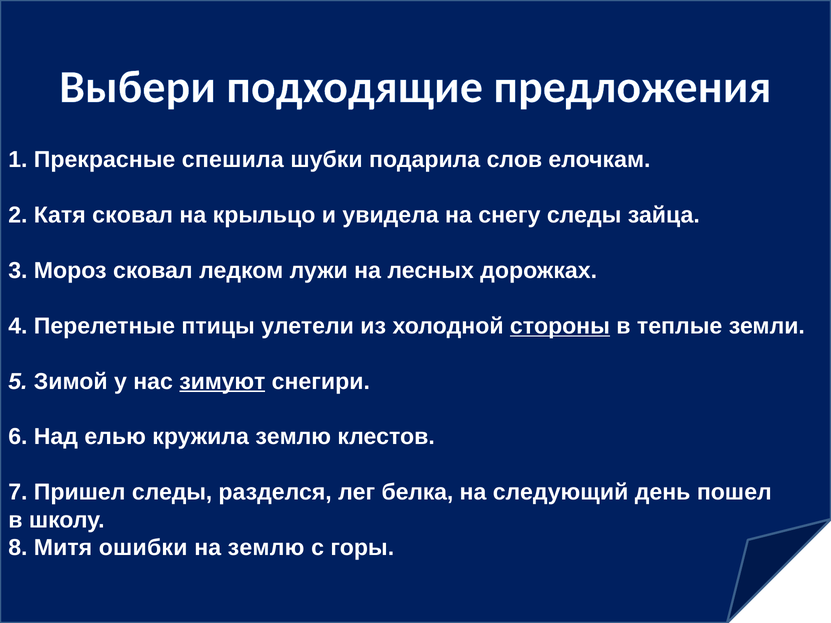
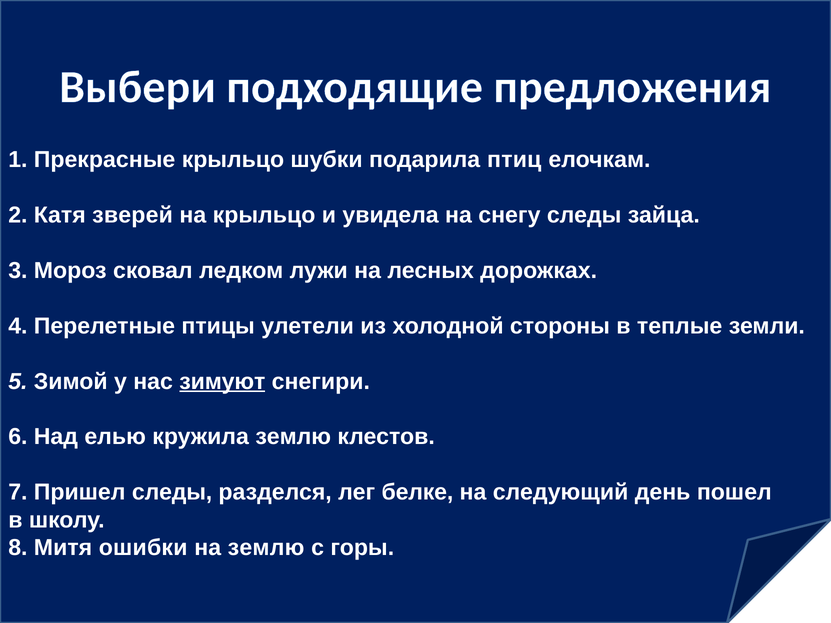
Прекрасные спешила: спешила -> крыльцо (233, 160)
слов: слов -> птиц (514, 160)
Катя сковал: сковал -> зверей (133, 215)
стороны underline: present -> none (560, 326)
белка: белка -> белке (417, 492)
